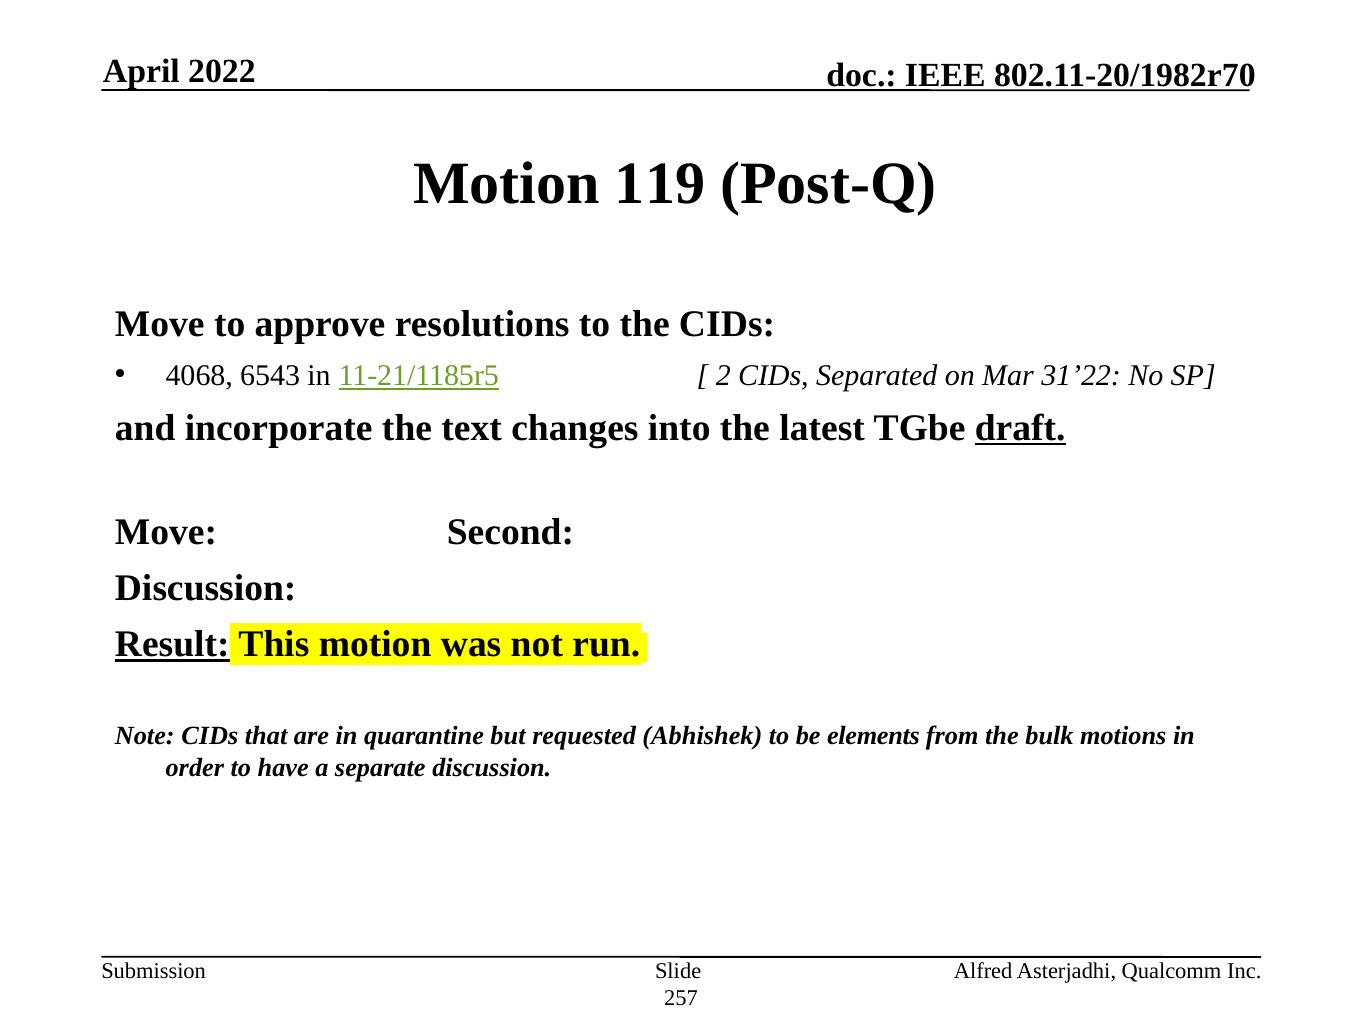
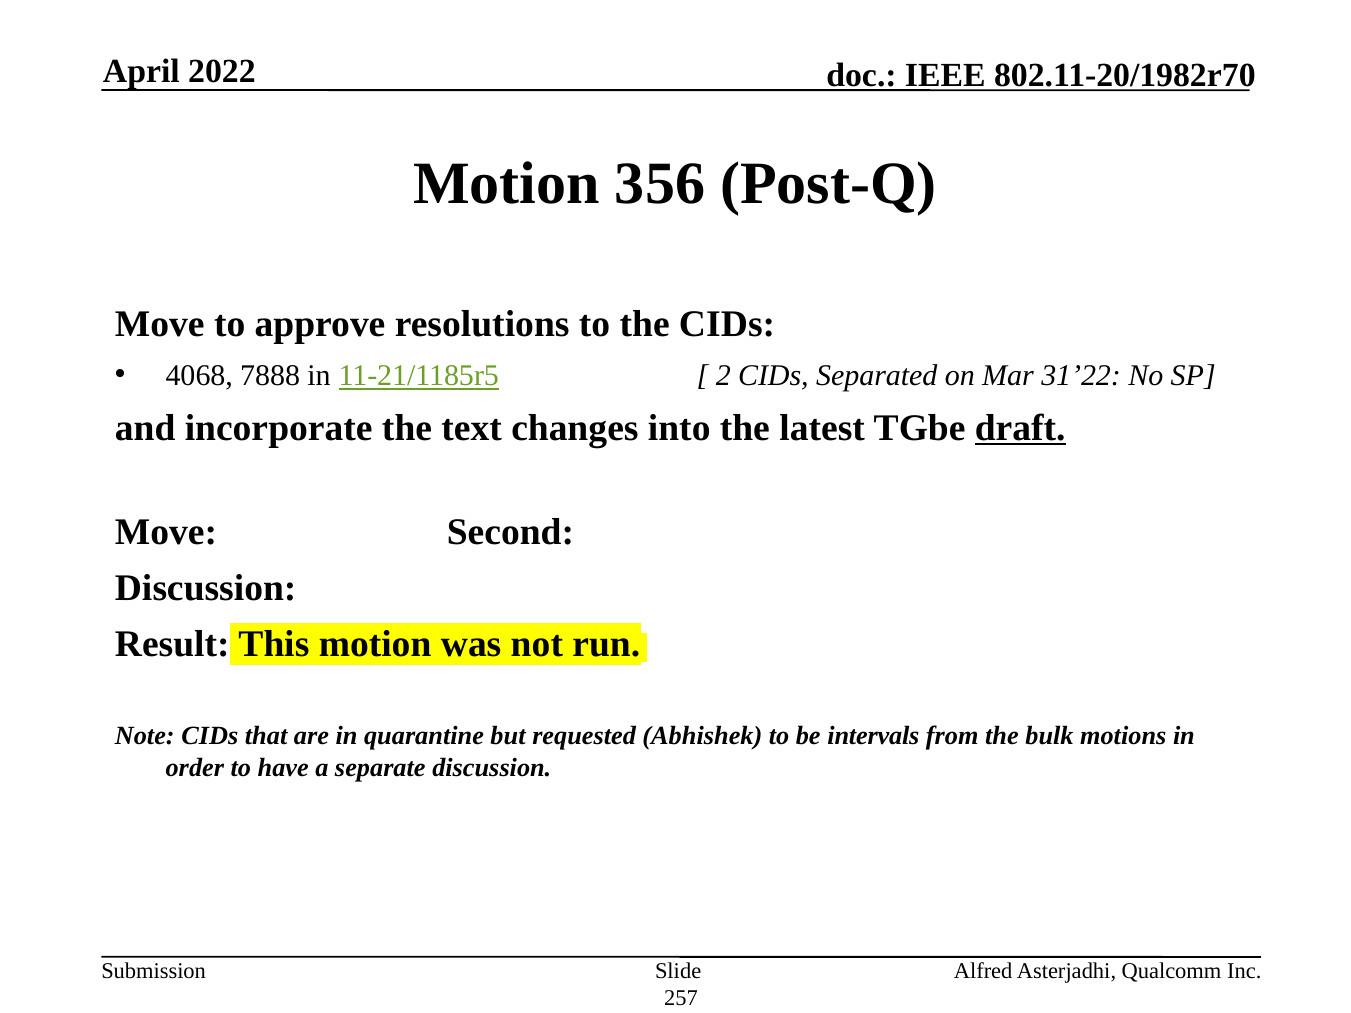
119: 119 -> 356 (660, 184)
6543: 6543 -> 7888 (270, 376)
Result underline: present -> none (172, 645)
elements: elements -> intervals (873, 736)
